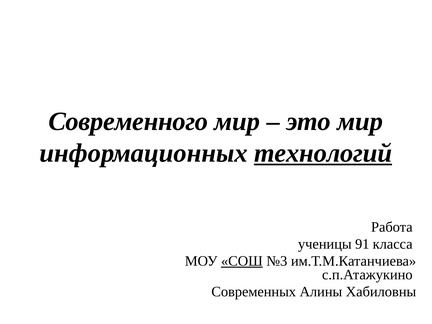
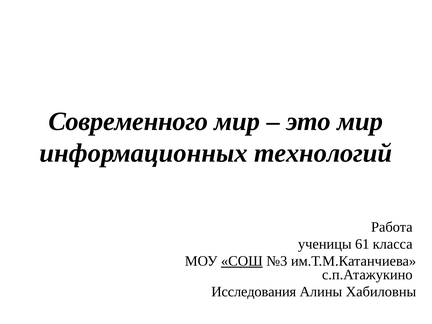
технологий underline: present -> none (323, 153)
91: 91 -> 61 (362, 244)
Современных: Современных -> Исследования (254, 292)
